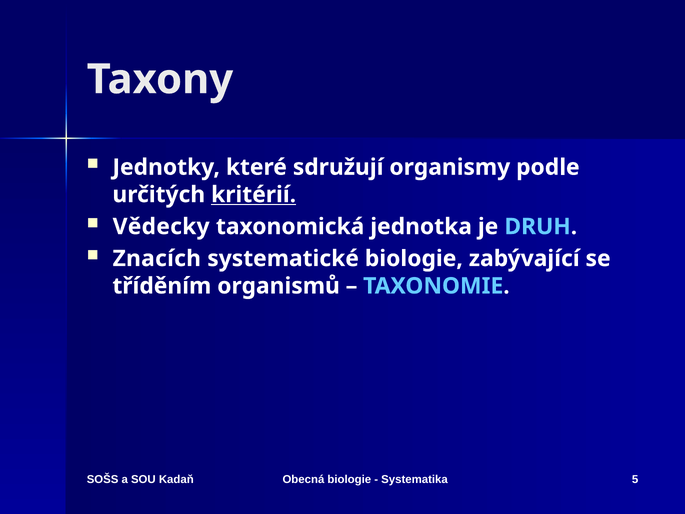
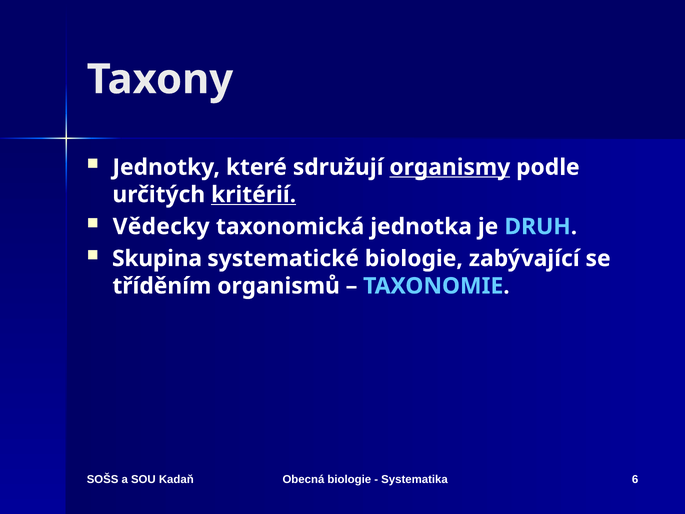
organismy underline: none -> present (450, 167)
Znacích: Znacích -> Skupina (157, 258)
5: 5 -> 6 (635, 479)
